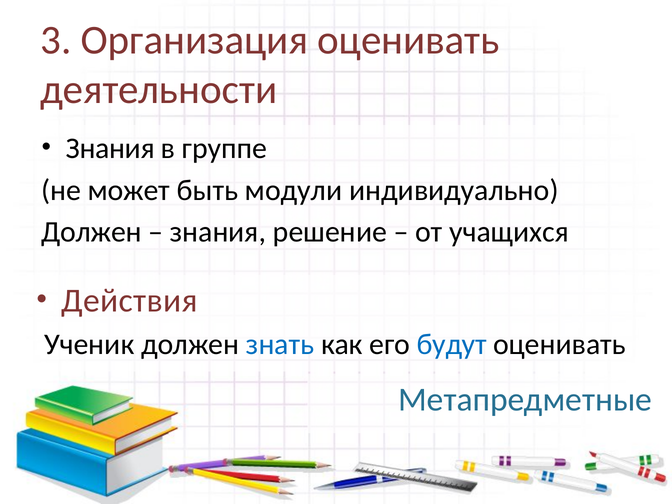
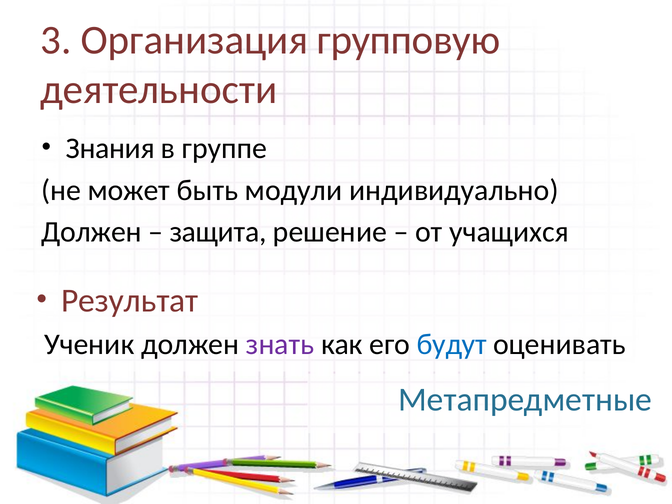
Организация оценивать: оценивать -> групповую (409, 40)
знания: знания -> защита (218, 232)
Действия: Действия -> Результат (130, 301)
знать colour: blue -> purple (280, 345)
